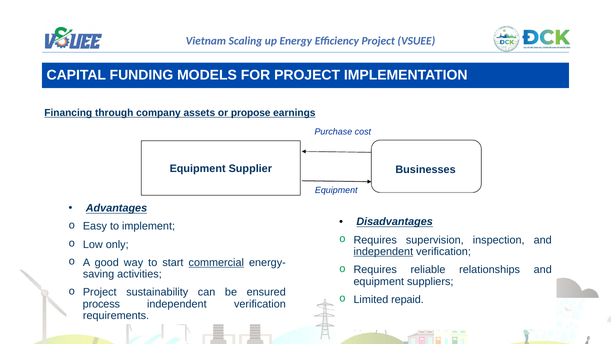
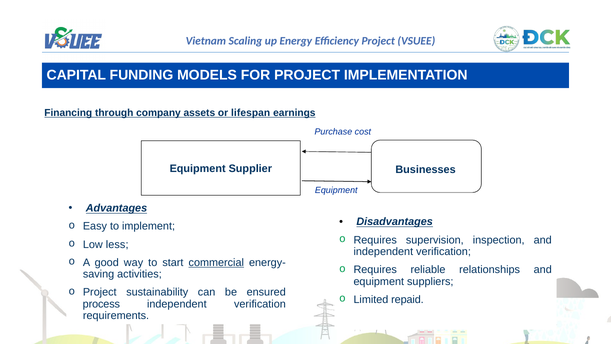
propose: propose -> lifespan (251, 113)
only: only -> less (117, 244)
independent underline: present -> none (383, 251)
